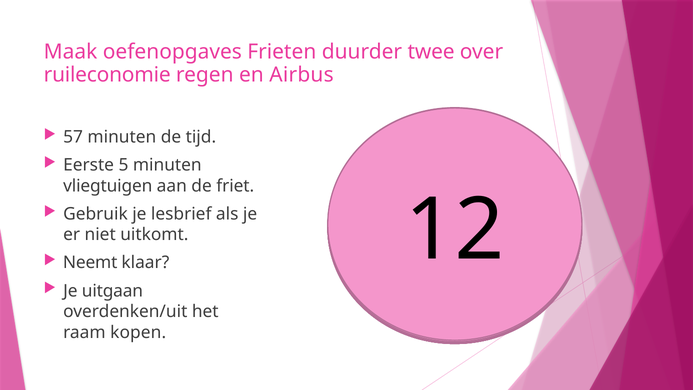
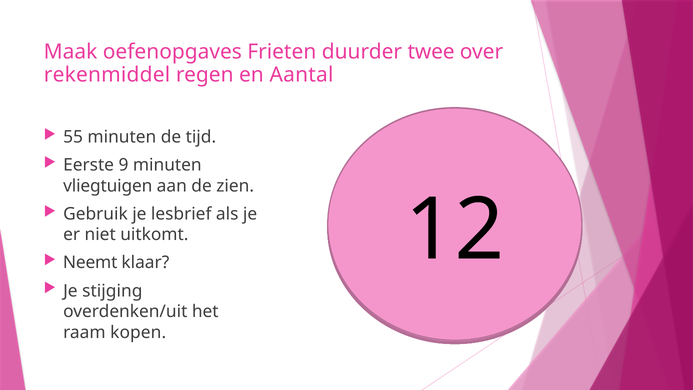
ruileconomie: ruileconomie -> rekenmiddel (107, 75)
Airbus: Airbus -> Aantal (302, 75)
57: 57 -> 55 (73, 137)
5: 5 -> 9 (123, 165)
friet: friet -> zien (235, 186)
uitgaan: uitgaan -> stijging (112, 291)
